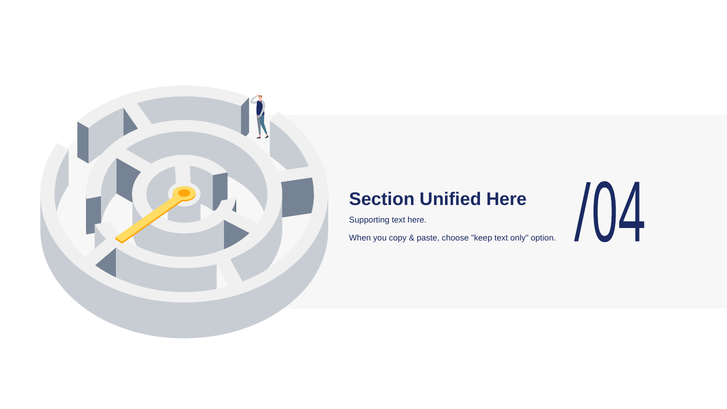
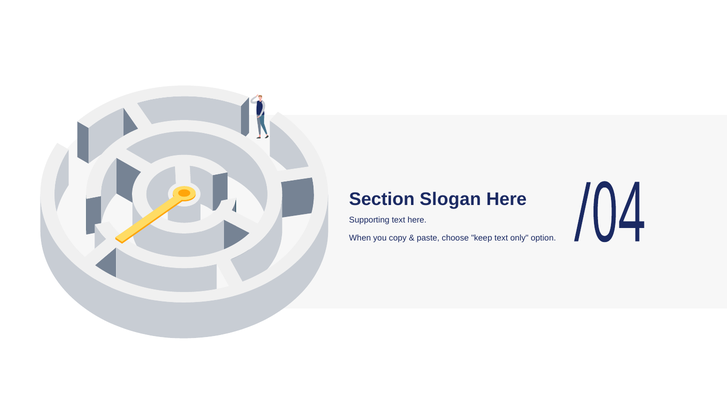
Unified: Unified -> Slogan (450, 199)
